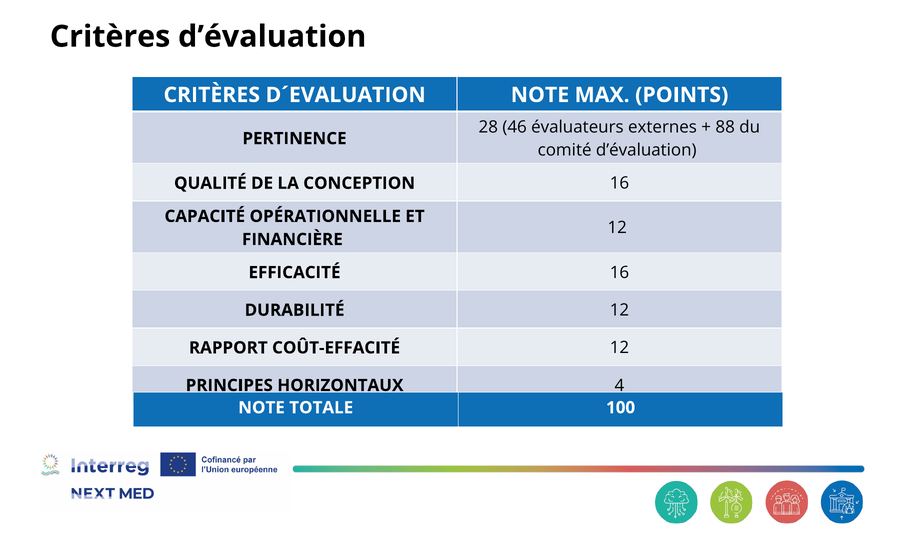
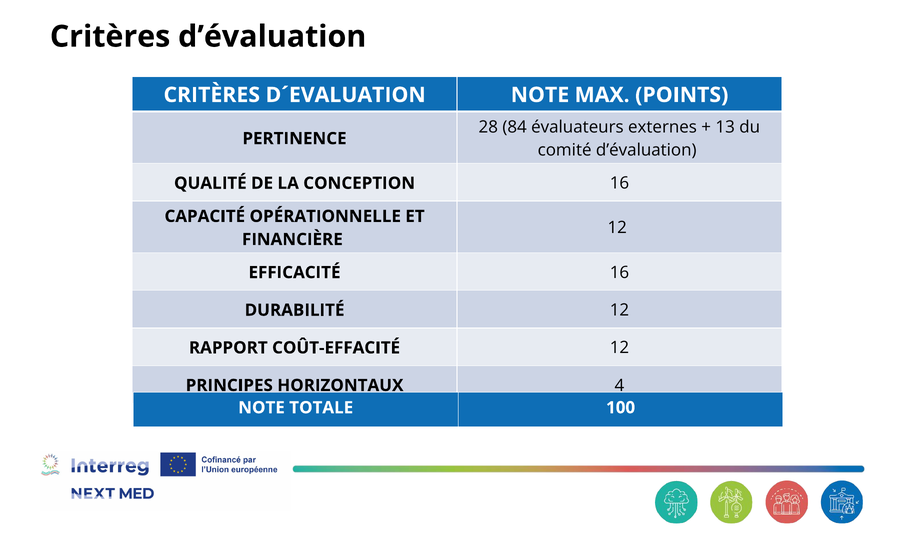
46: 46 -> 84 (515, 127)
88: 88 -> 13 (725, 127)
